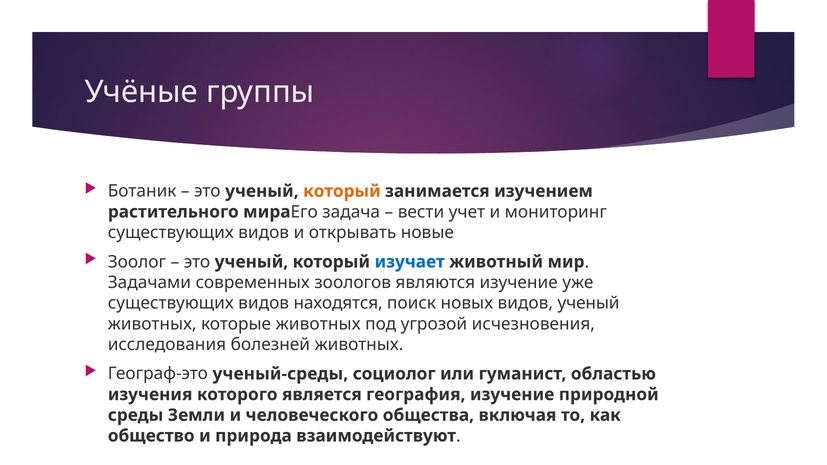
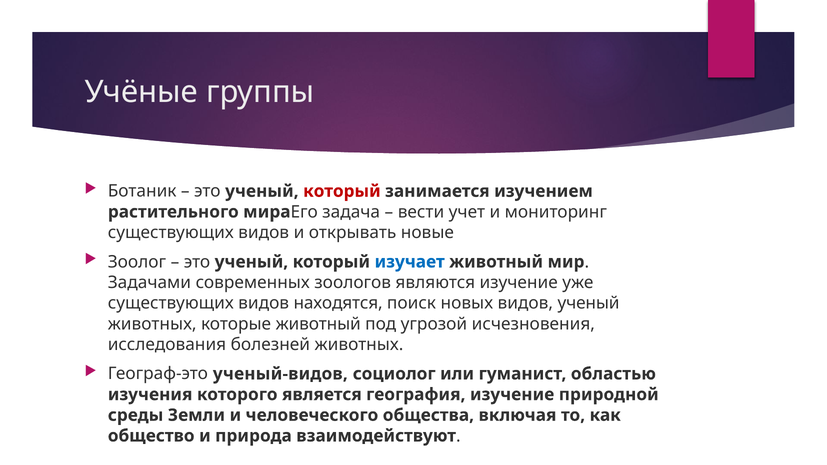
который colour: orange -> red (342, 191)
которые животных: животных -> животный (318, 324)
ученый-среды: ученый-среды -> ученый-видов (280, 374)
